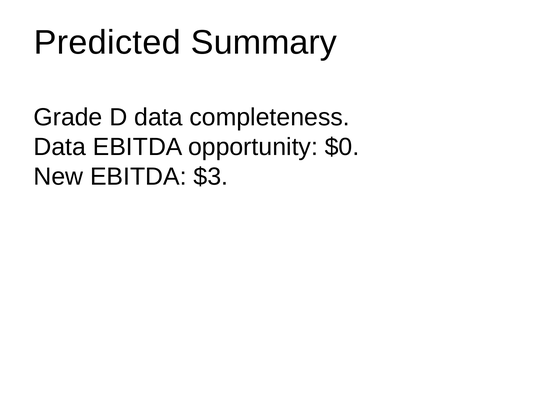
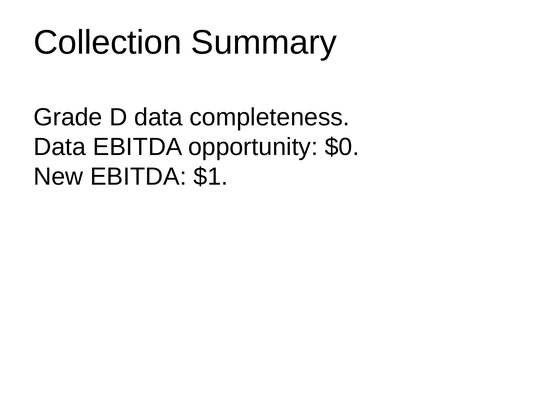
Predicted: Predicted -> Collection (108, 42)
$3: $3 -> $1 (211, 177)
